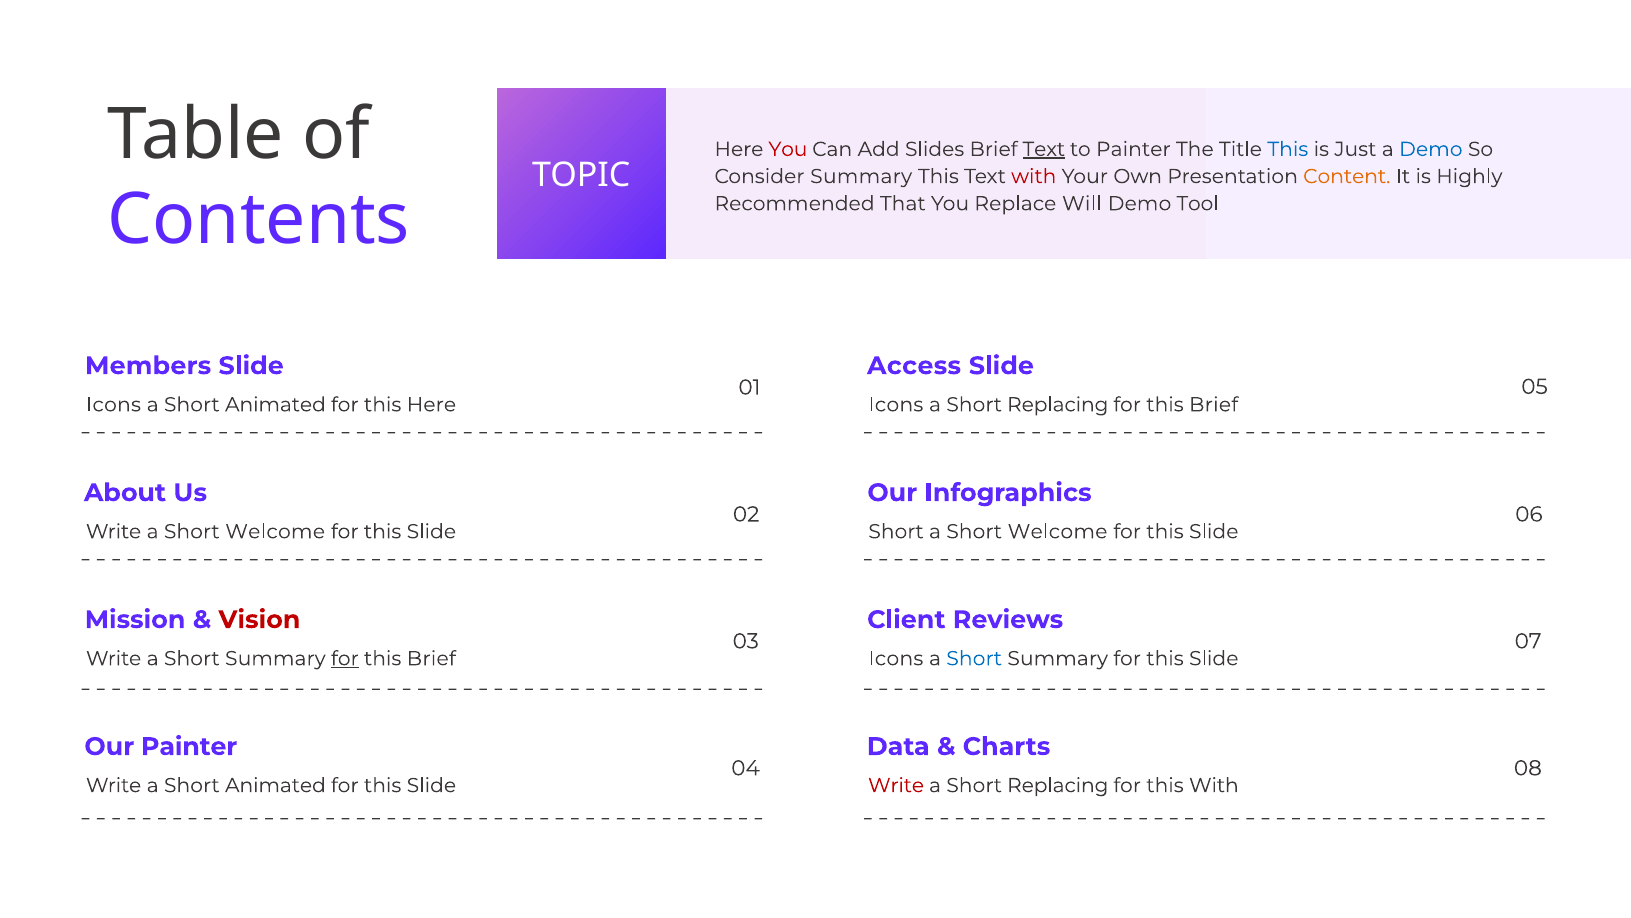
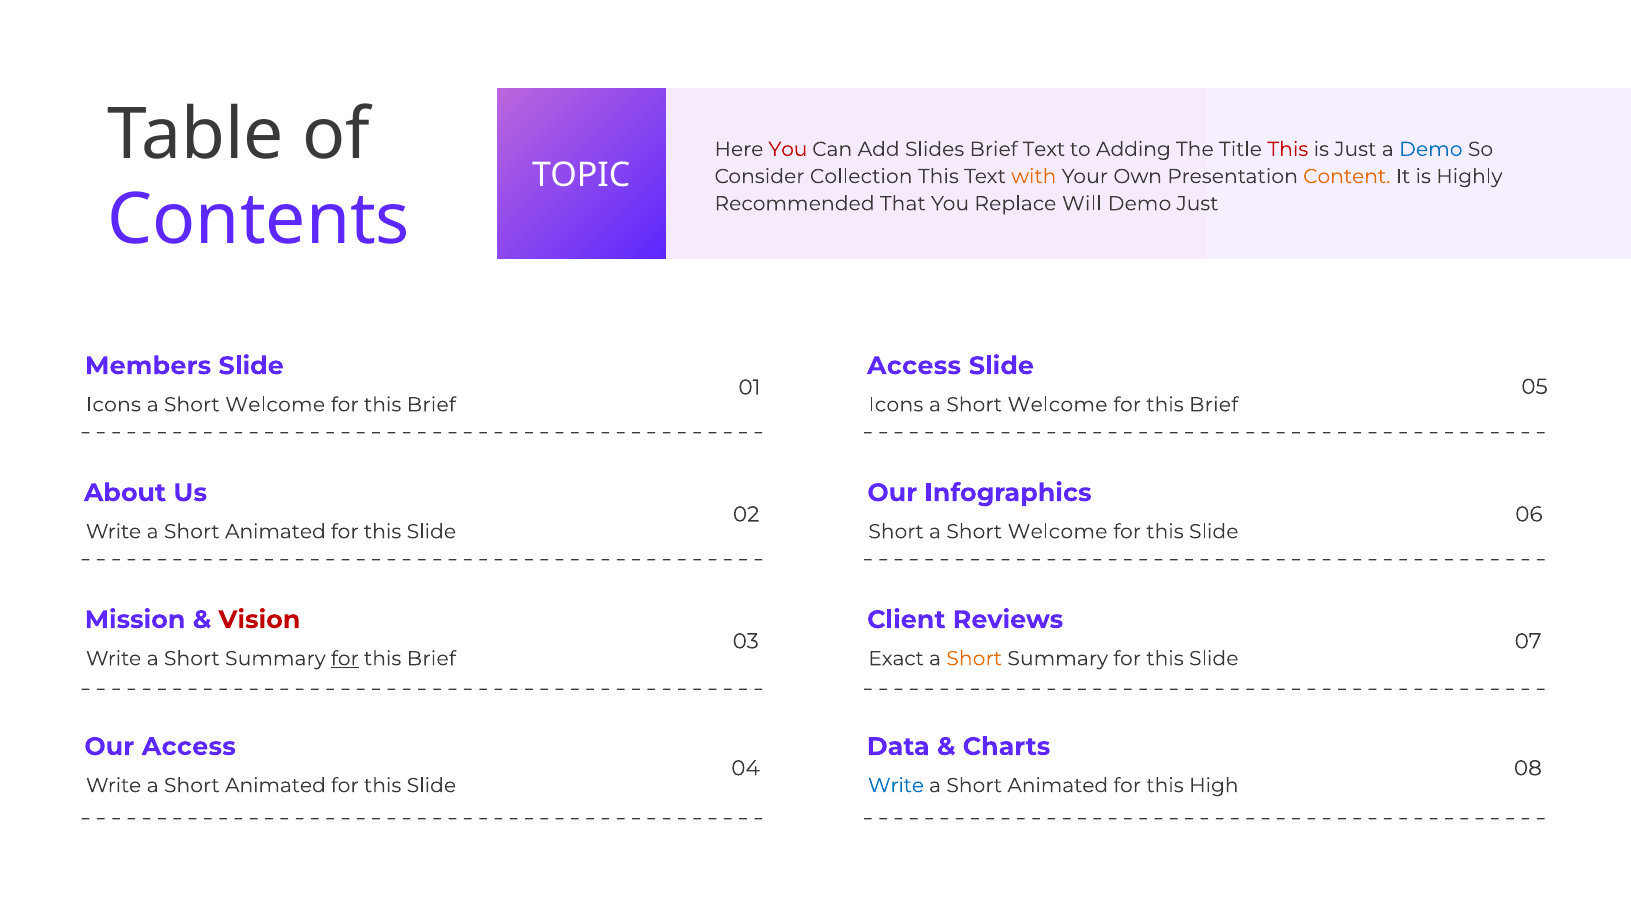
Text underline: present -> none (1044, 149)
to Painter: Painter -> Adding (1133, 149)
This colour: blue -> red (1288, 149)
Summary: Summary -> Collection (861, 176)
with colour: red -> orange (1034, 176)
Demo Tool: Tool -> Just (1197, 203)
Animated: Animated -> Welcome (275, 404)
Here: Here -> Brief (431, 404)
Replacing: Replacing -> Welcome (1058, 404)
Welcome: Welcome -> Animated (275, 531)
Icons: Icons -> Exact (896, 658)
Short colour: blue -> orange (974, 658)
Our Painter: Painter -> Access (189, 746)
Write colour: red -> blue (896, 785)
Replacing: Replacing -> Animated (1058, 785)
this With: With -> High (1214, 785)
